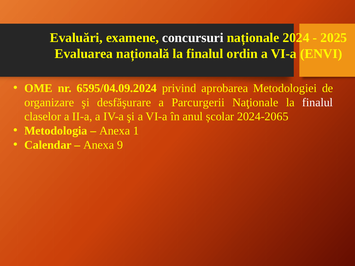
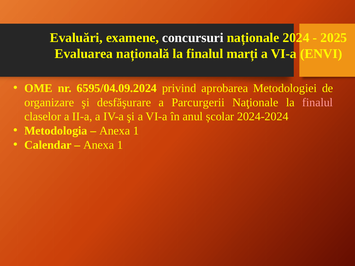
ordin: ordin -> marți (242, 54)
finalul colour: white -> pink (318, 102)
2024-2065: 2024-2065 -> 2024-2024 (263, 117)
9: 9 -> 1 (120, 145)
